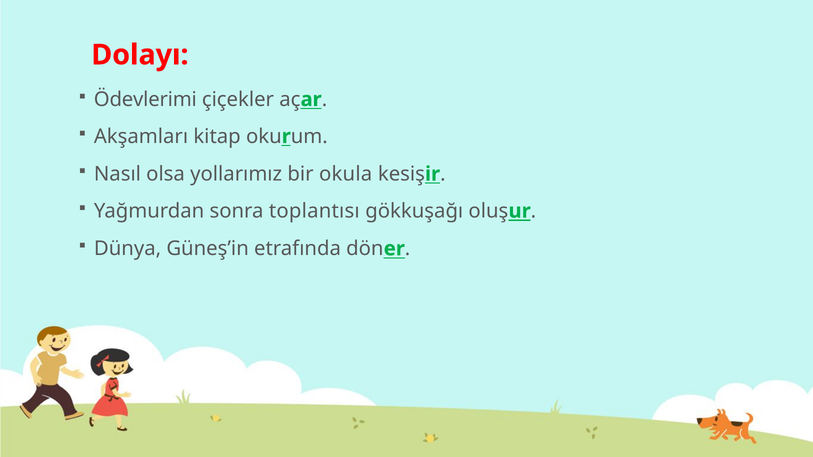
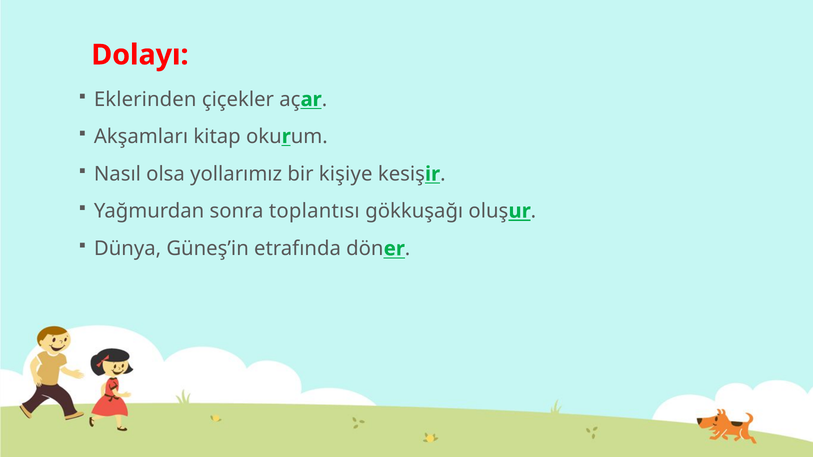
Ödevlerimi: Ödevlerimi -> Eklerinden (145, 99)
okula: okula -> kişiye (346, 174)
